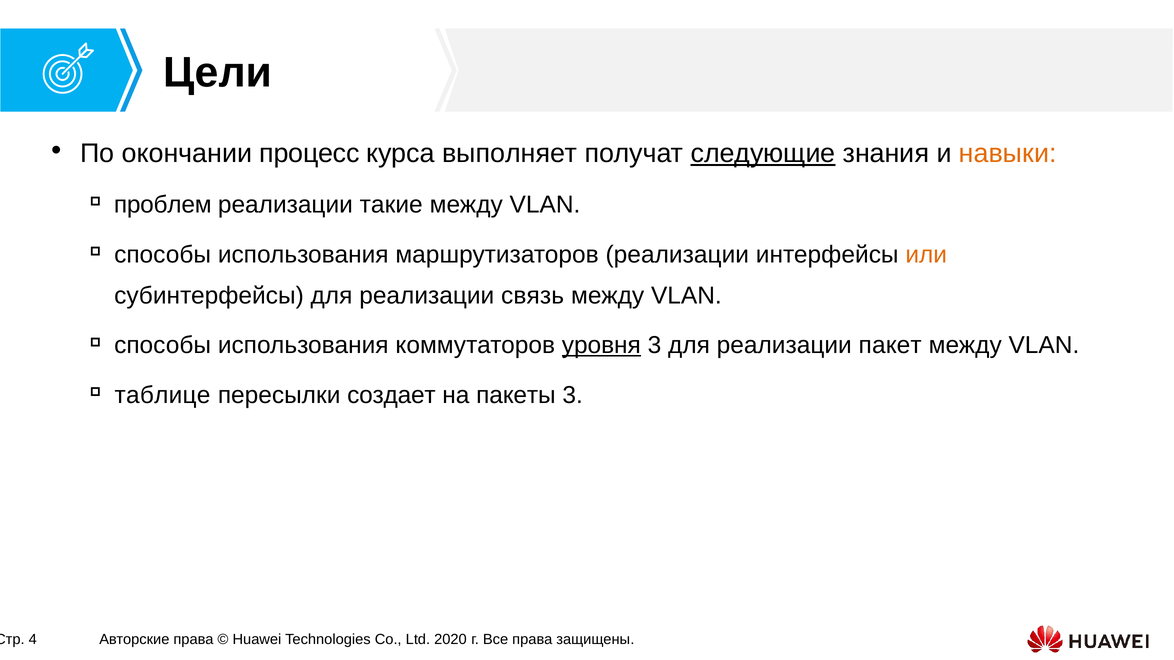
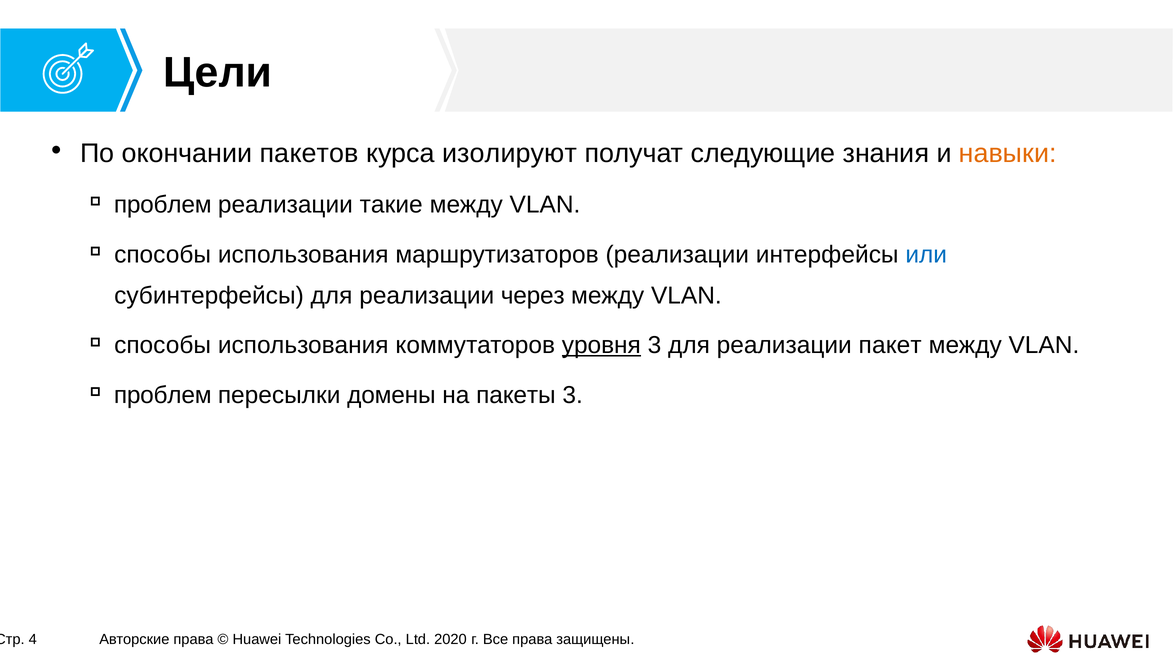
процесс: процесс -> пакетов (309, 154)
выполняет: выполняет -> изолируют (510, 154)
следующие underline: present -> none (763, 154)
или colour: orange -> blue (926, 255)
связь: связь -> через (533, 296)
таблице: таблице -> проблем (163, 395)
создает: создает -> домены (391, 395)
